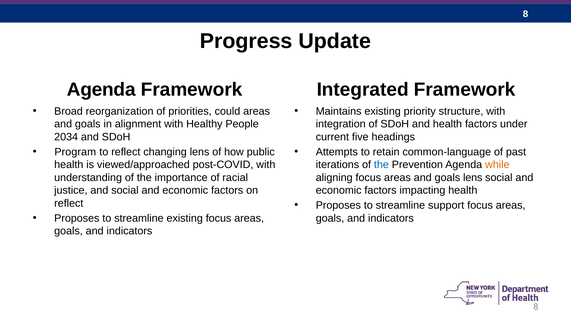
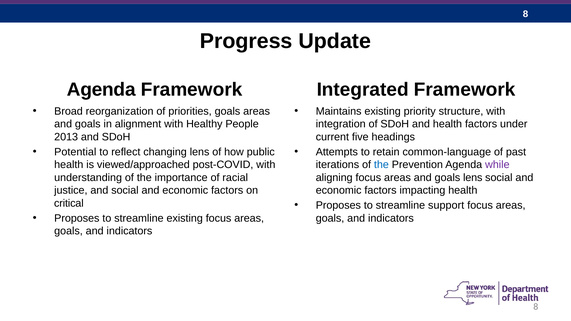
priorities could: could -> goals (227, 111)
2034: 2034 -> 2013 (66, 137)
Program: Program -> Potential (75, 152)
while colour: orange -> purple (497, 165)
reflect: reflect -> critical (69, 203)
